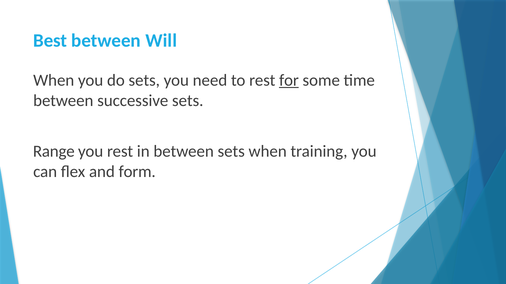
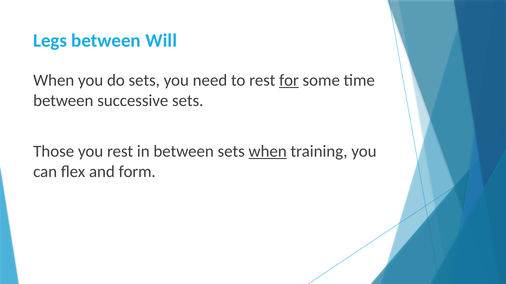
Best: Best -> Legs (50, 41)
Range: Range -> Those (54, 152)
when underline: none -> present (268, 152)
